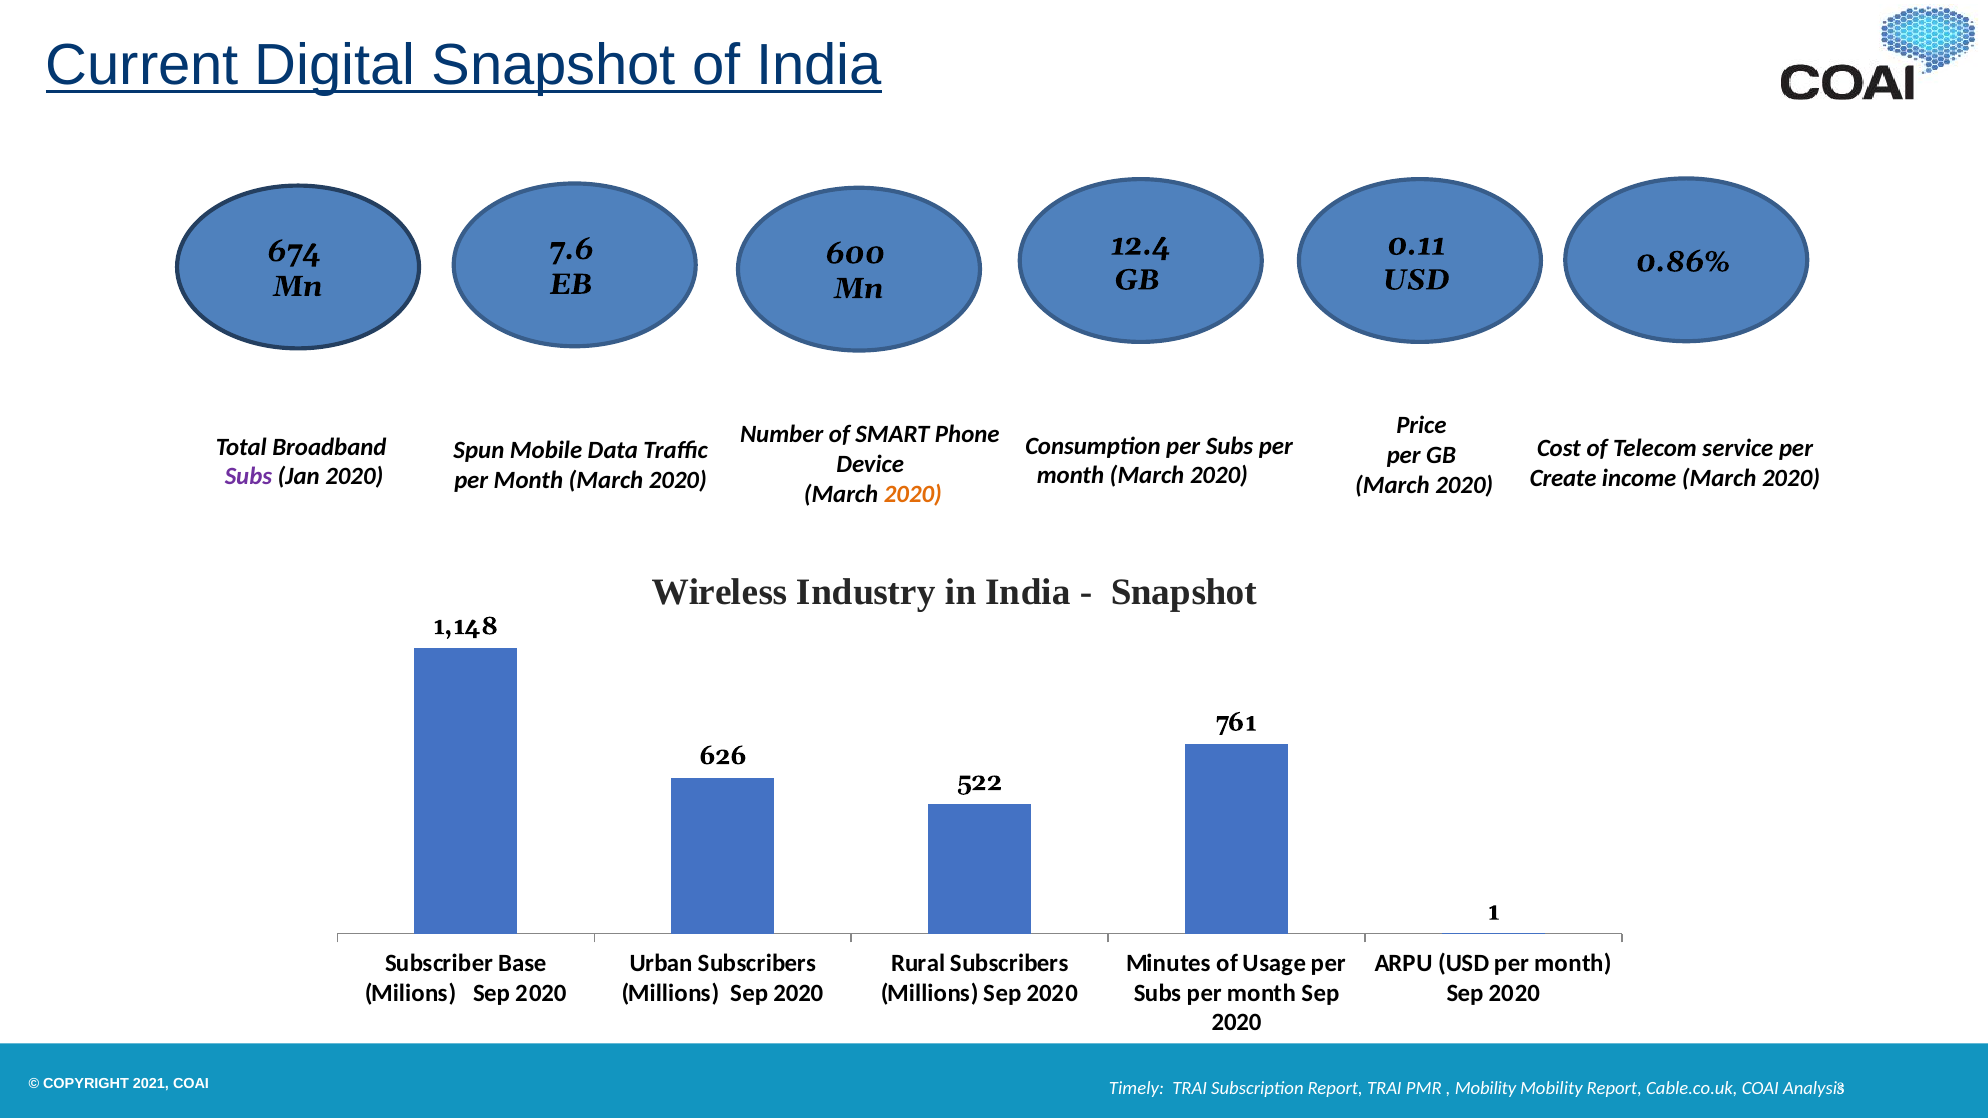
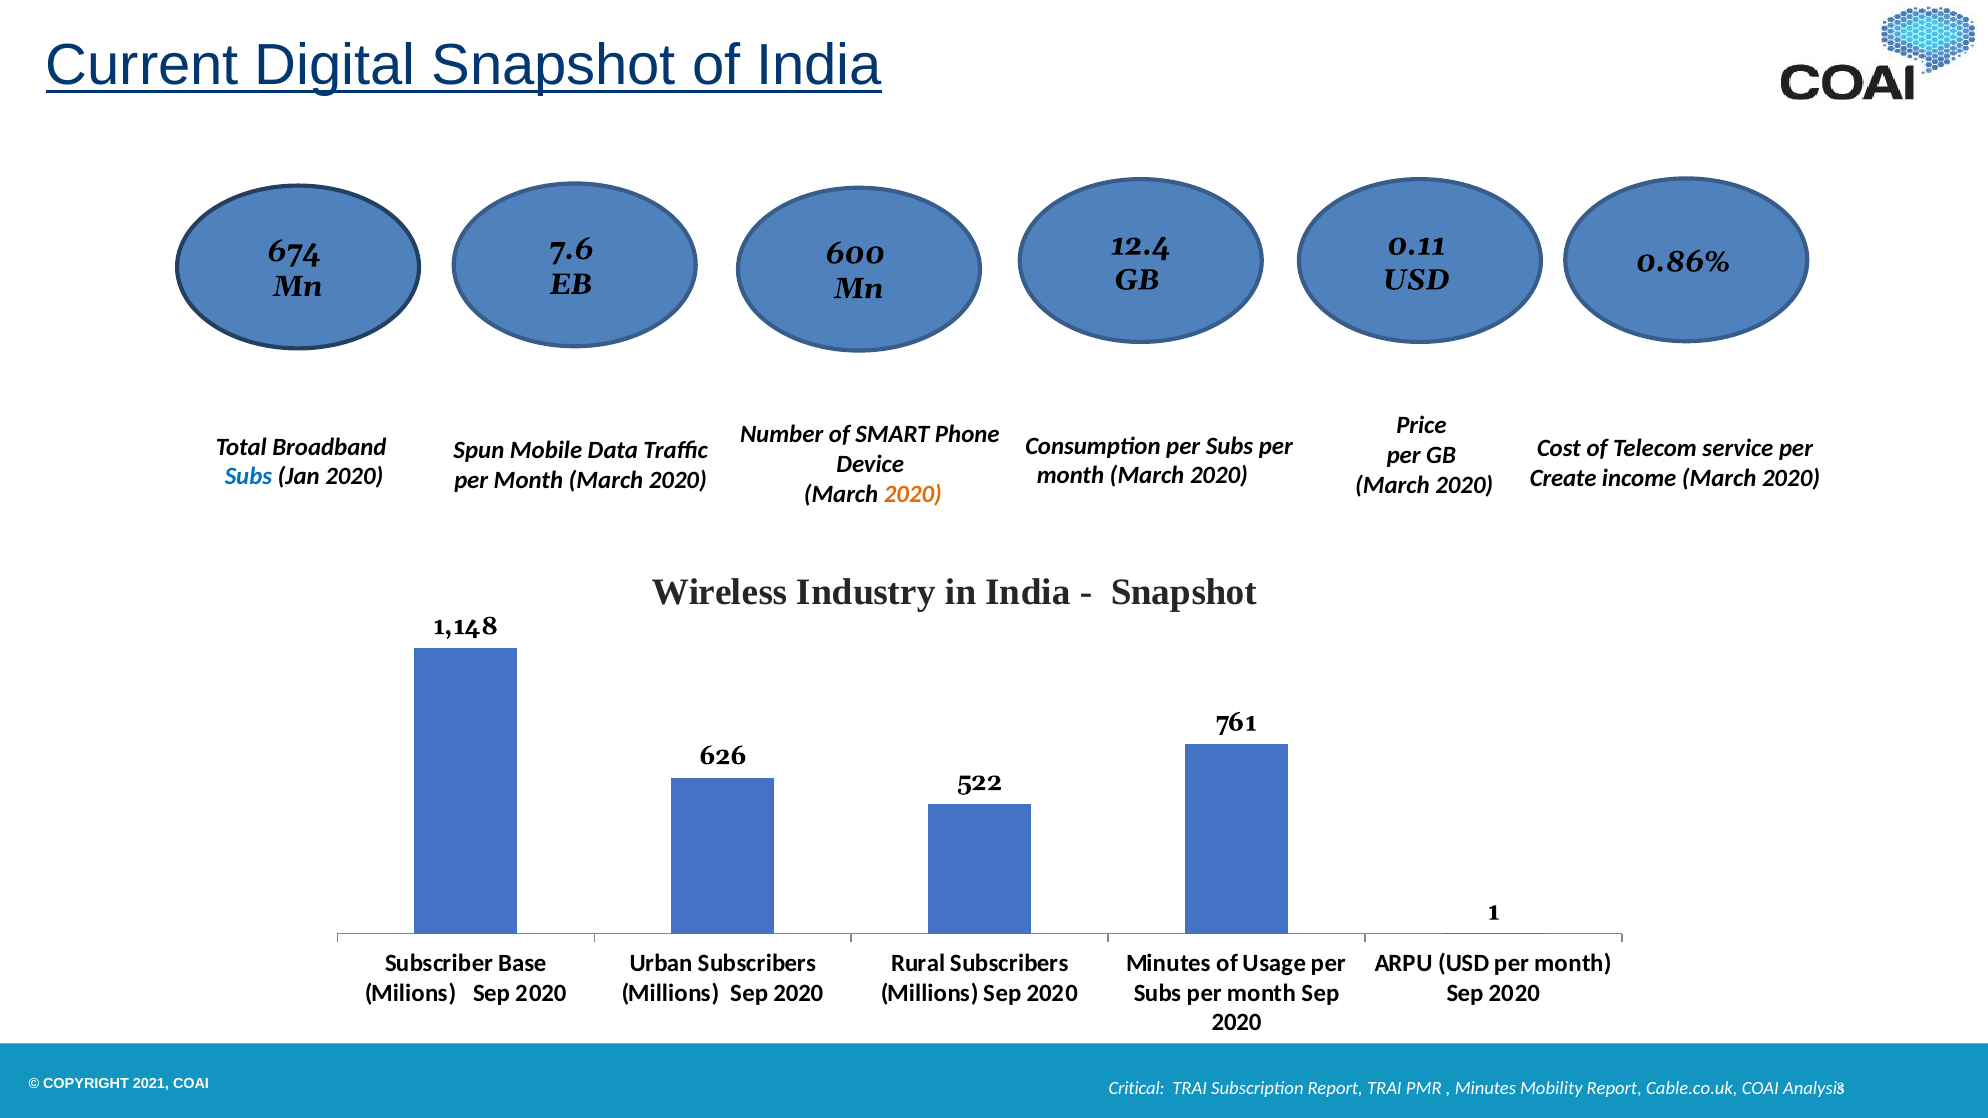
Subs colour: purple -> blue (248, 477)
Timely: Timely -> Critical (1137, 1088)
Mobility: Mobility -> Minutes (1485, 1088)
